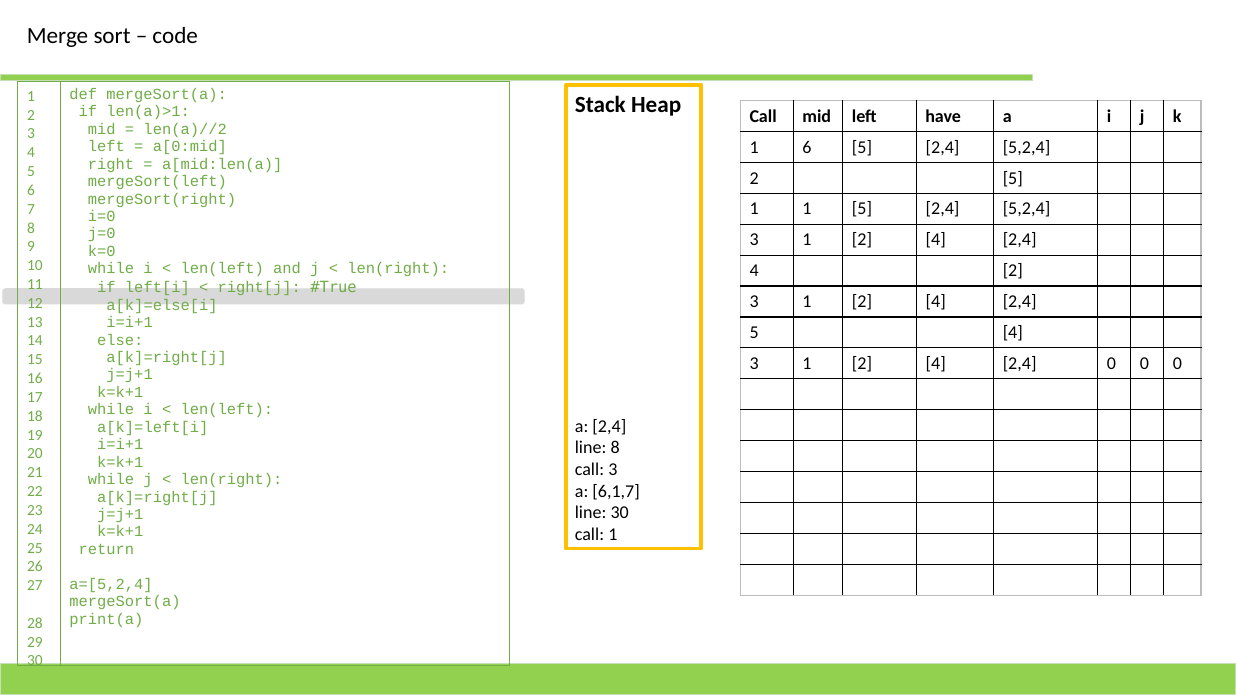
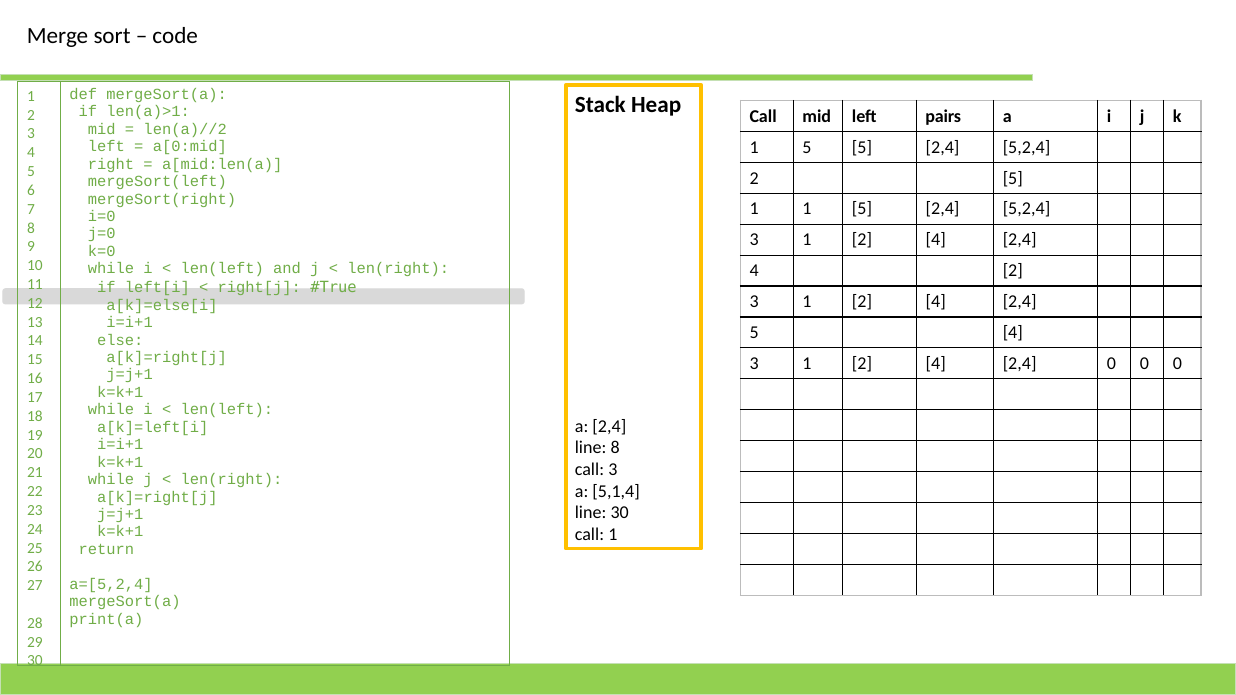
have: have -> pairs (943, 116)
6: 6 -> 5 (807, 147)
6,1,7: 6,1,7 -> 5,1,4 (616, 491)
